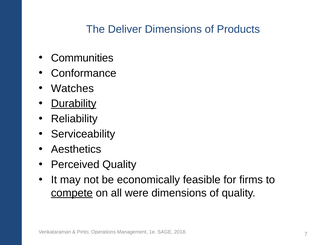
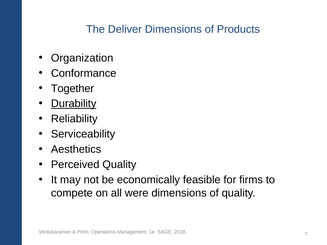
Communities: Communities -> Organization (82, 58)
Watches: Watches -> Together (72, 89)
compete underline: present -> none (72, 193)
